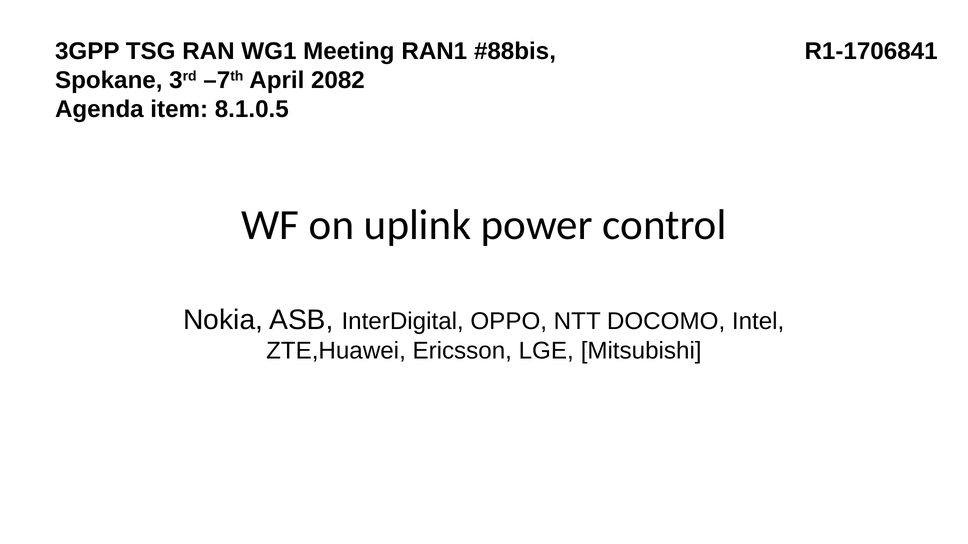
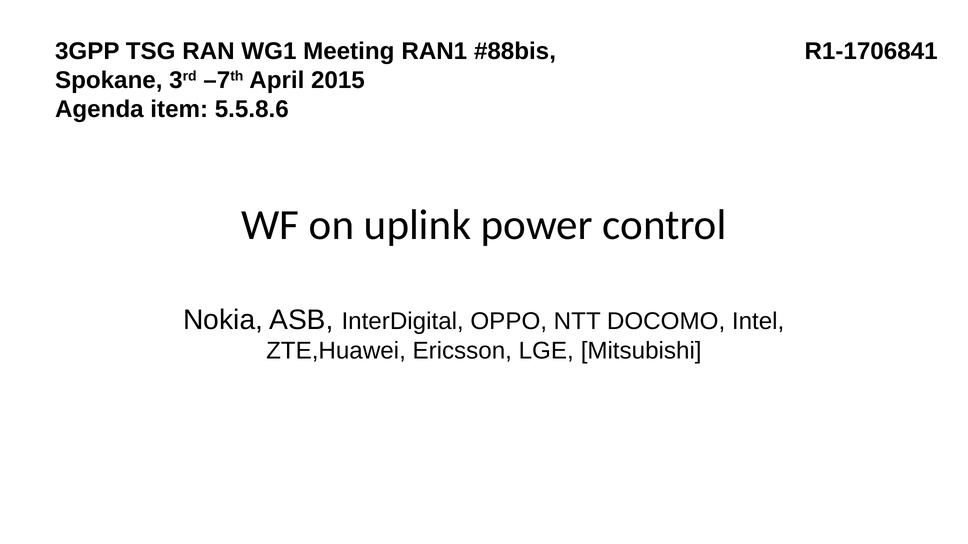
2082: 2082 -> 2015 (338, 80)
8.1.0.5: 8.1.0.5 -> 5.5.8.6 (252, 109)
